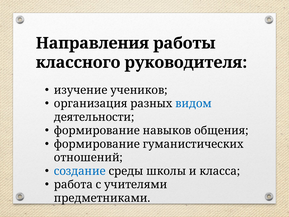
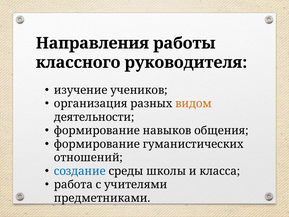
видом colour: blue -> orange (194, 104)
